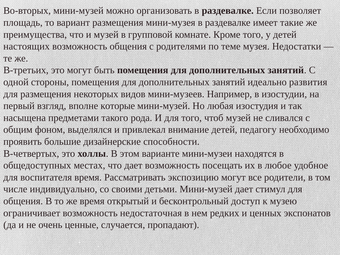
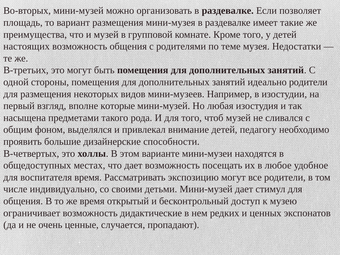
идеально развития: развития -> родители (308, 82)
недостаточная: недостаточная -> дидактические (151, 213)
